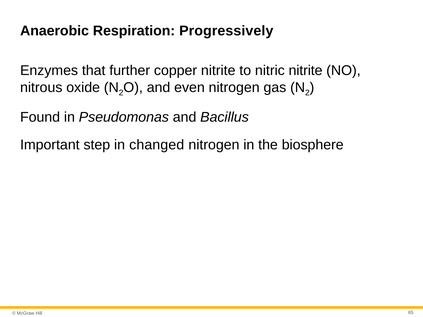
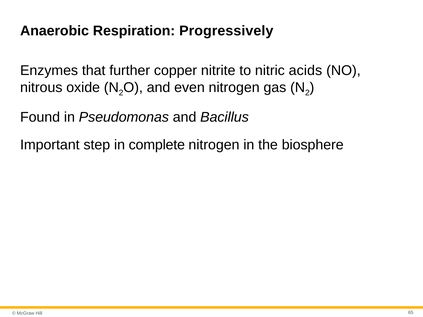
nitric nitrite: nitrite -> acids (305, 71)
changed: changed -> complete (157, 145)
